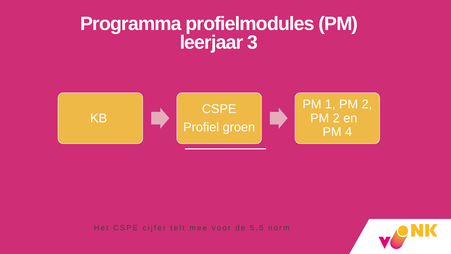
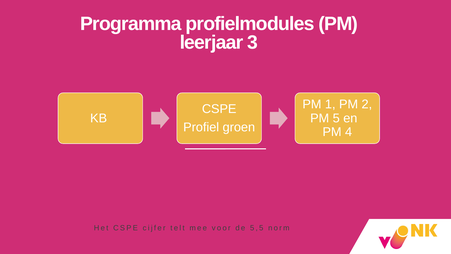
2: 2 -> 5 (336, 118)
